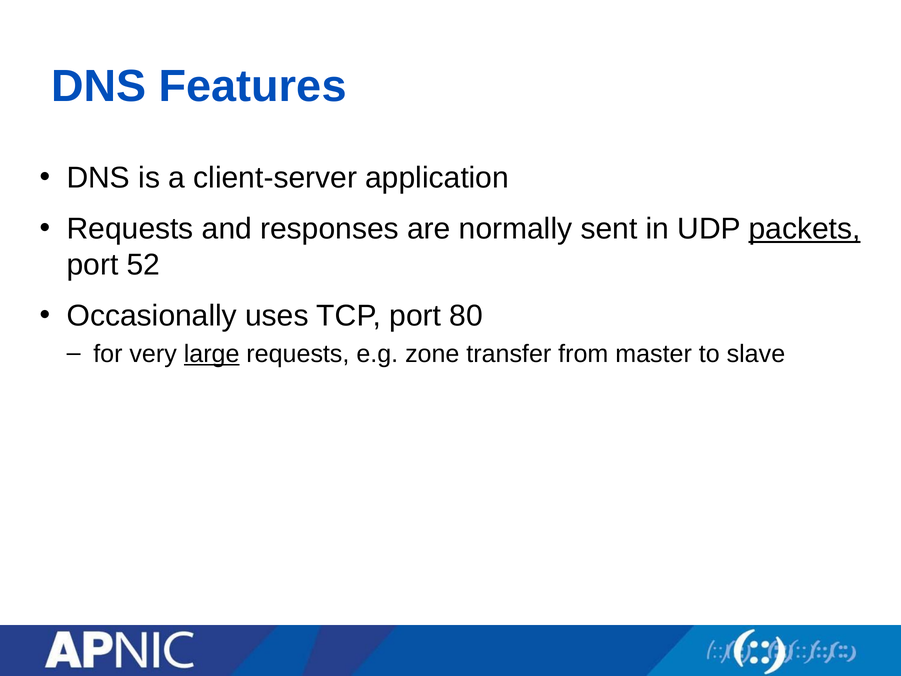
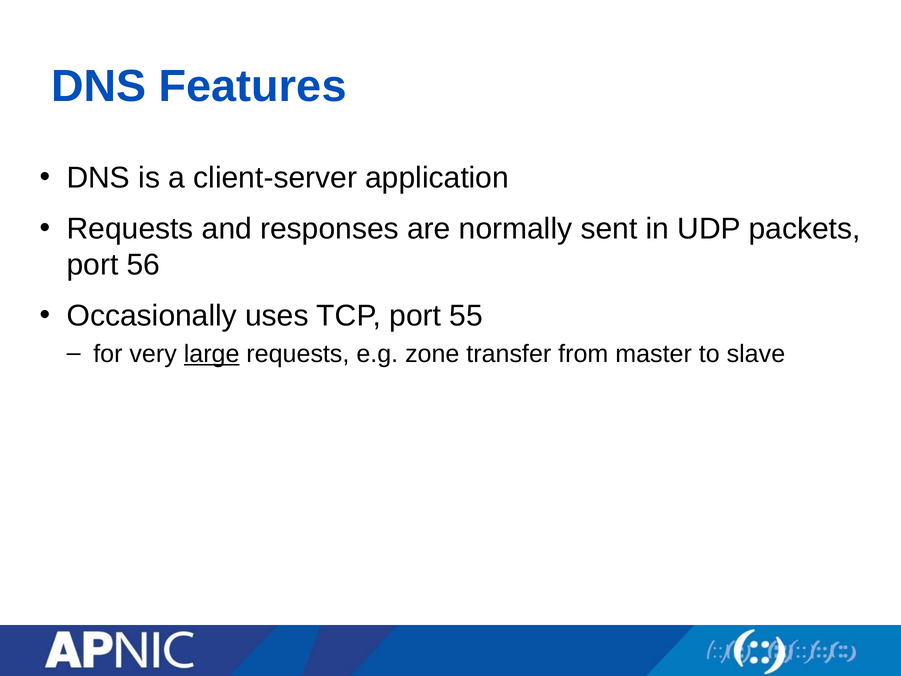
packets underline: present -> none (805, 229)
52: 52 -> 56 (143, 265)
80: 80 -> 55 (466, 316)
